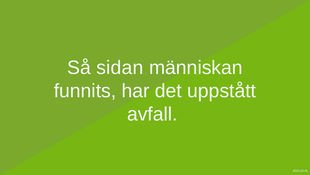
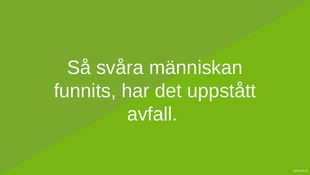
sidan: sidan -> svåra (120, 67)
